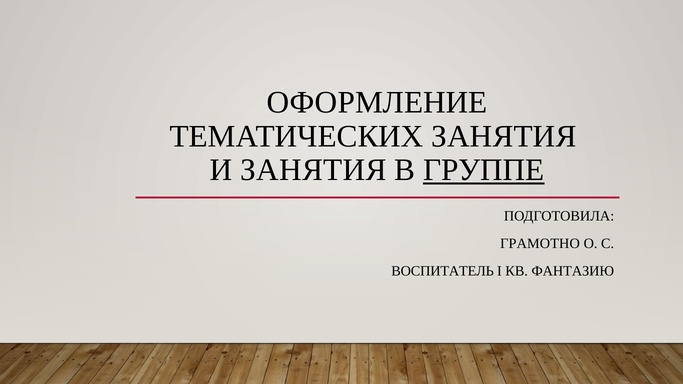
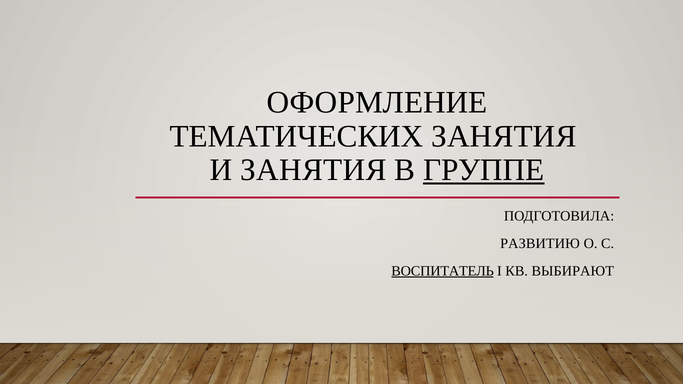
ГРАМОТНО: ГРАМОТНО -> РАЗВИТИЮ (540, 244)
ВОСПИТАТЕЛЬ underline: none -> present (443, 271)
ФАНТАЗИЮ: ФАНТАЗИЮ -> ВЫБИРАЮТ (573, 271)
